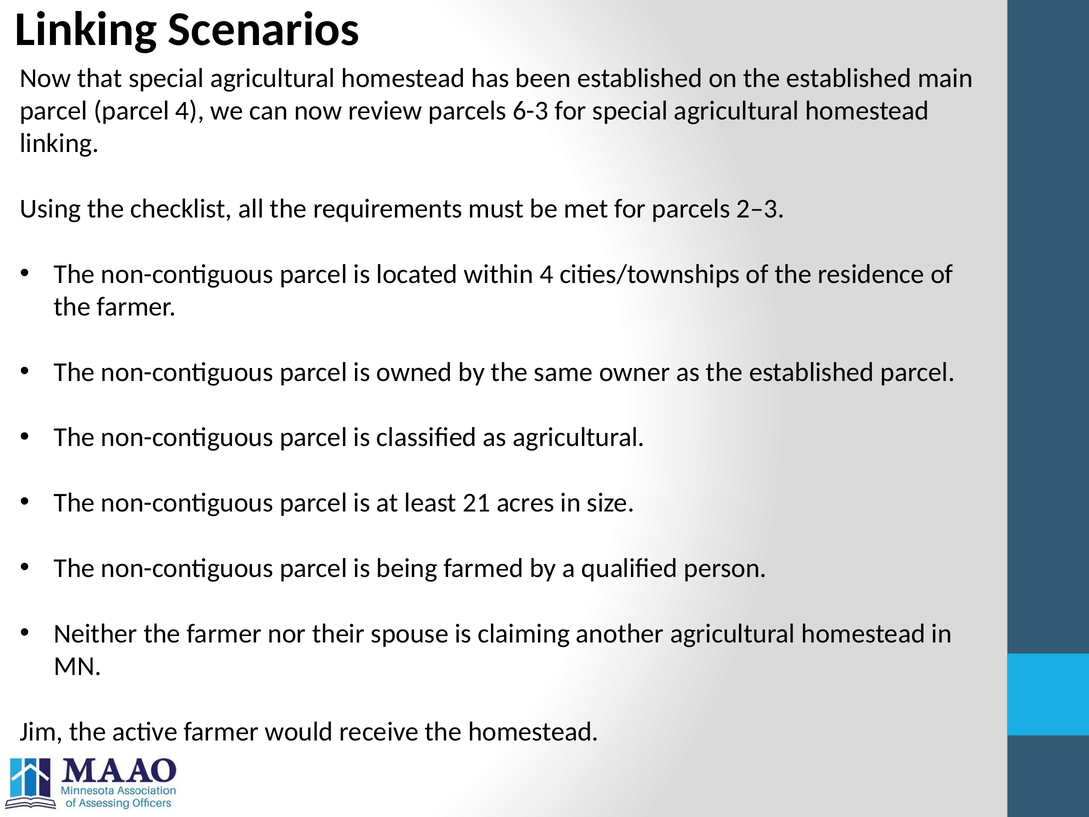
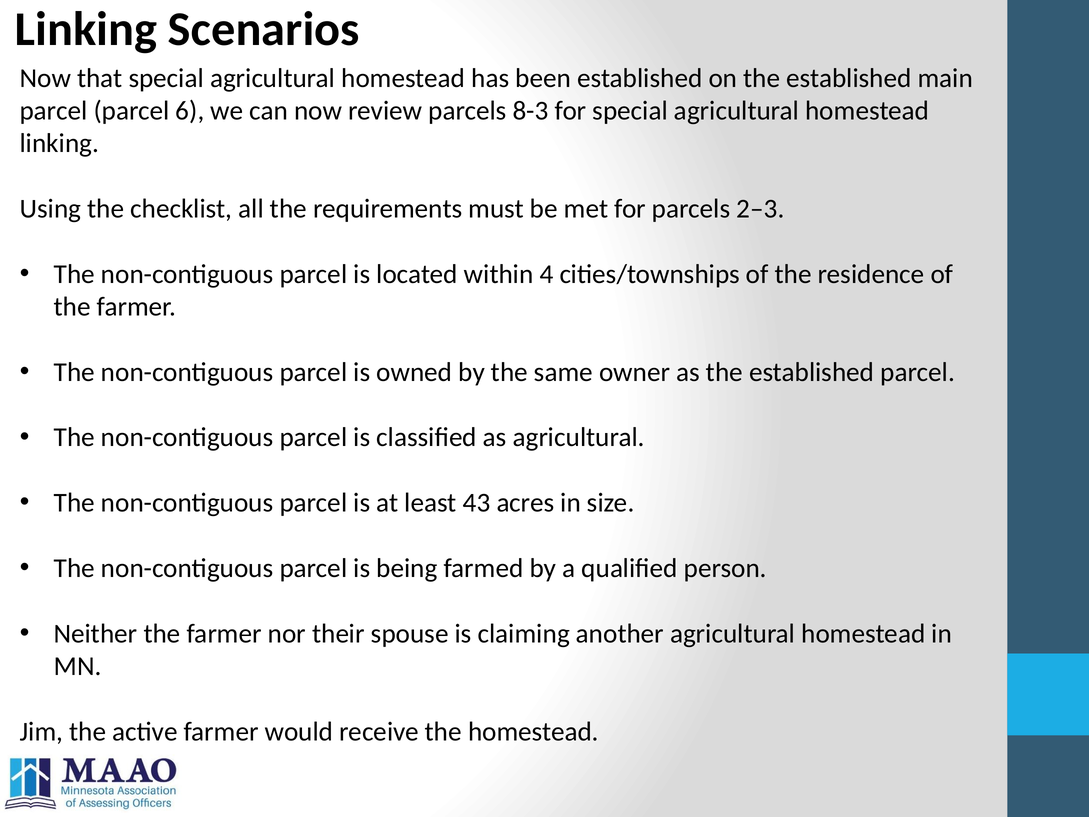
parcel 4: 4 -> 6 (190, 111)
6-3: 6-3 -> 8-3 (531, 111)
21: 21 -> 43 (477, 503)
